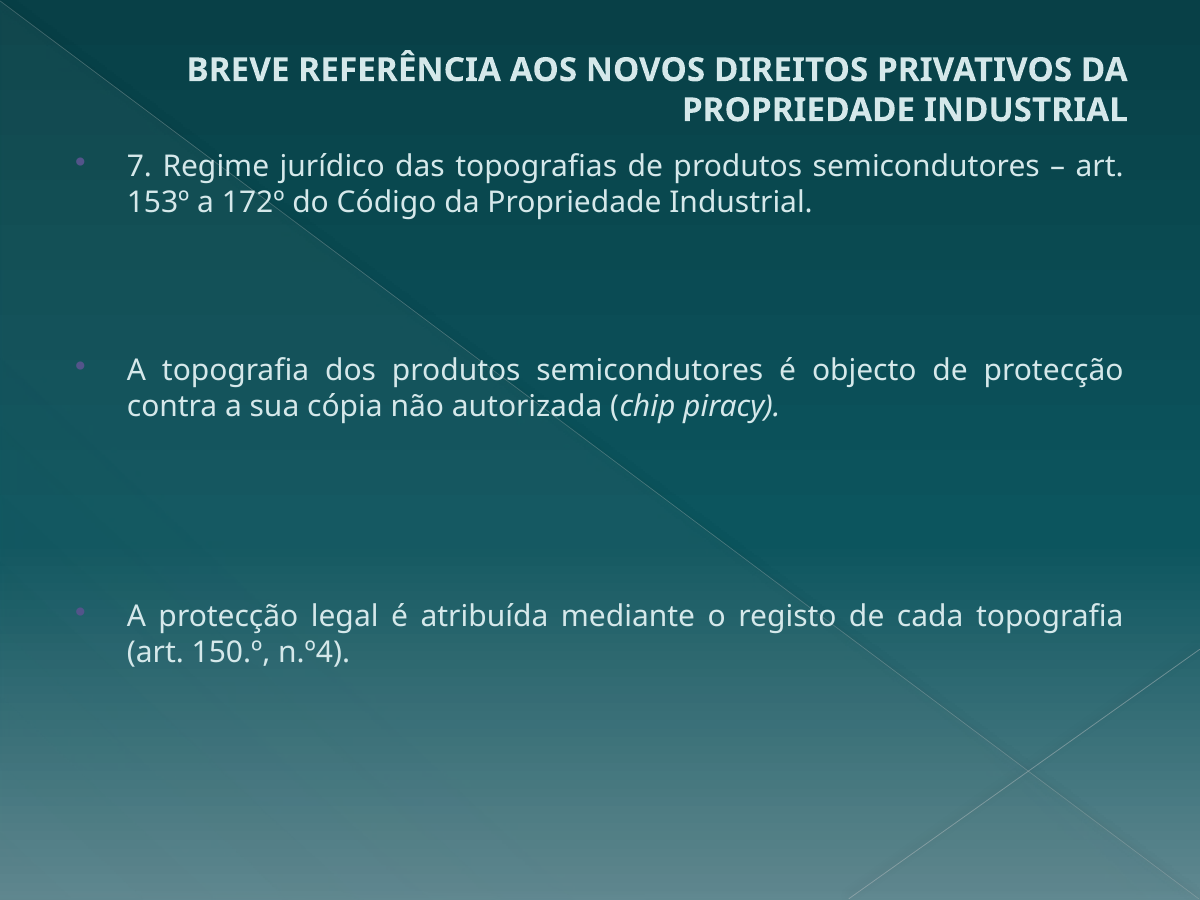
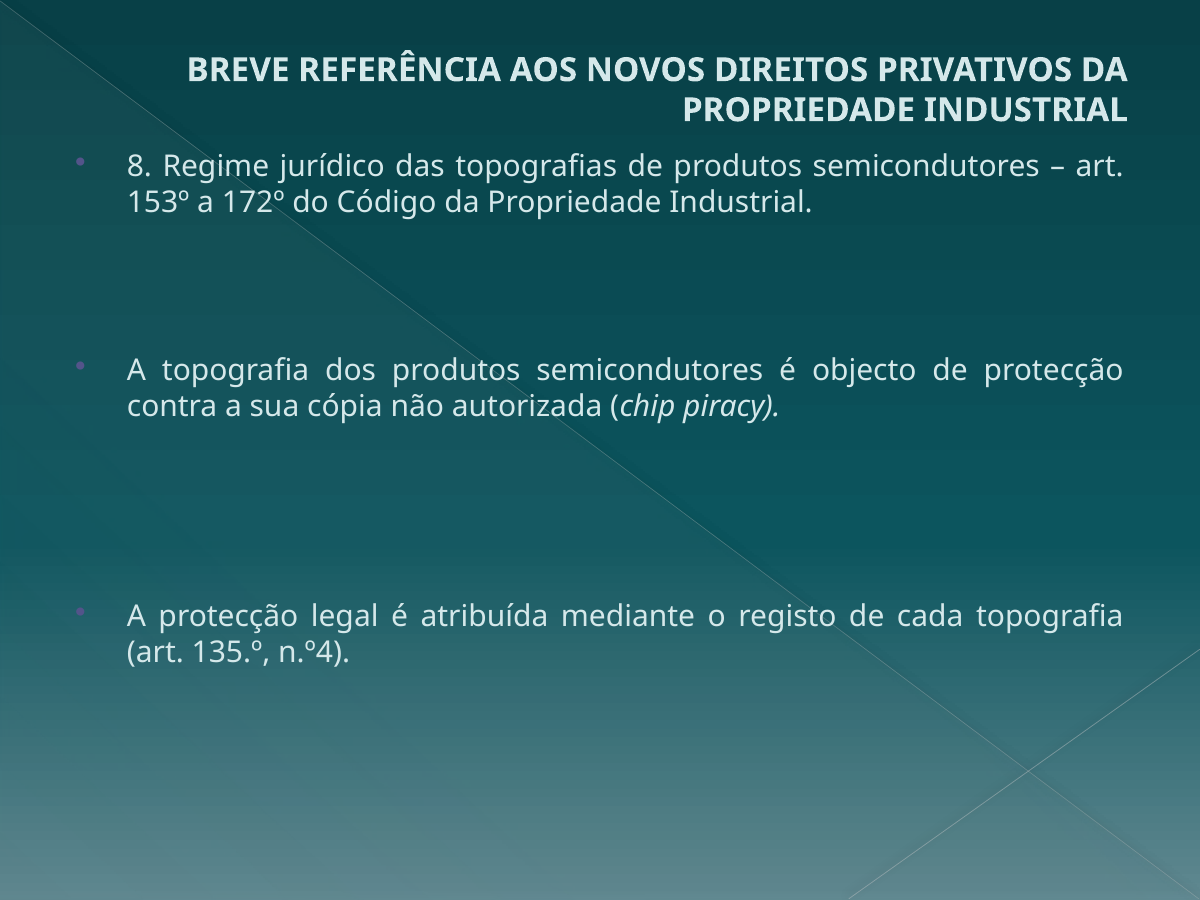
7: 7 -> 8 (139, 167)
150.º: 150.º -> 135.º (231, 653)
